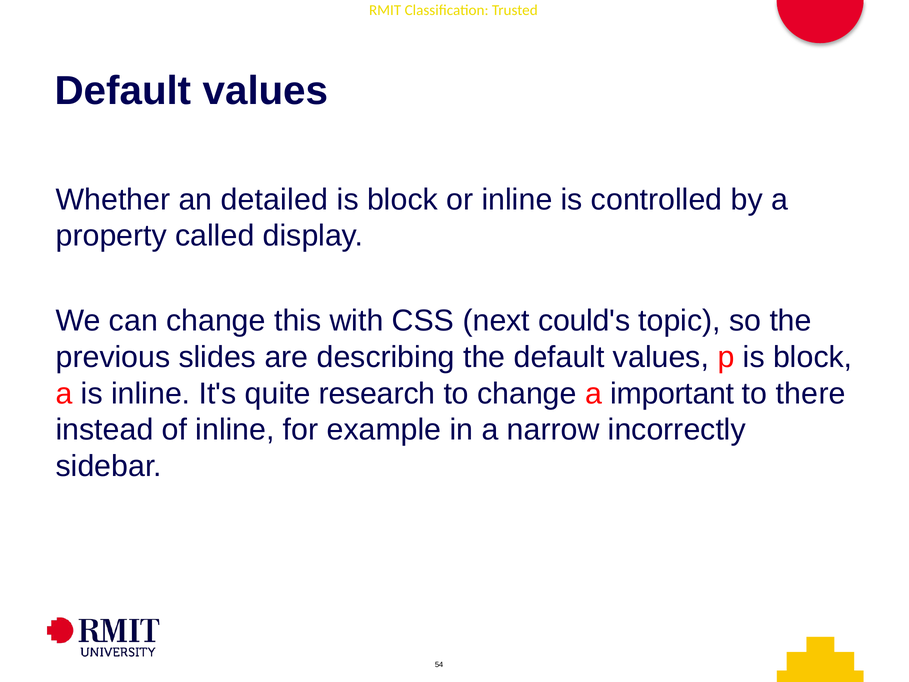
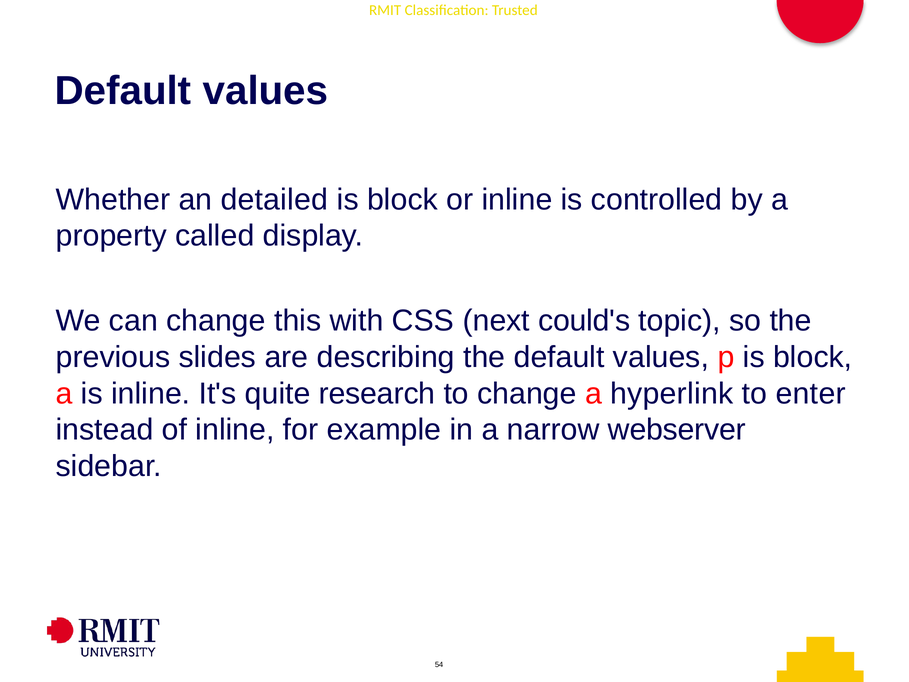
important: important -> hyperlink (672, 393)
there: there -> enter (811, 393)
incorrectly: incorrectly -> webserver (677, 430)
